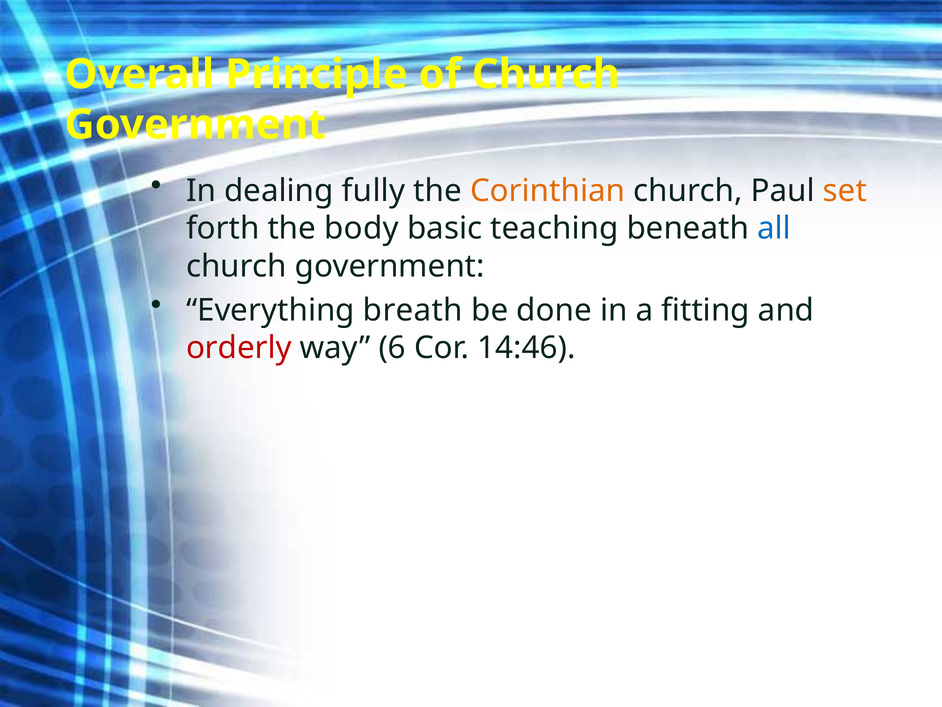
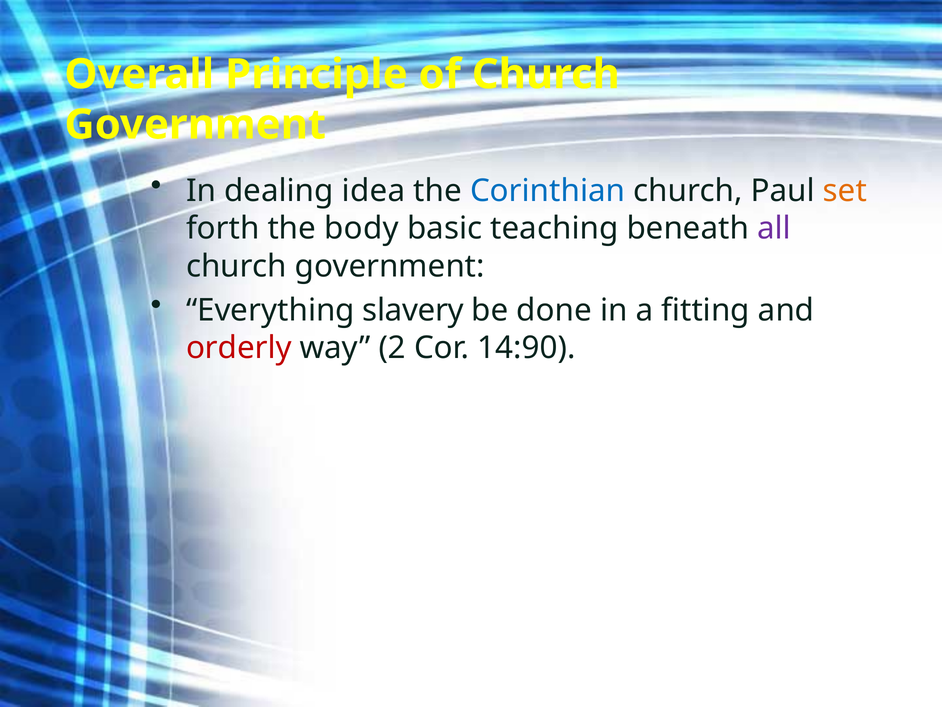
fully: fully -> idea (374, 191)
Corinthian colour: orange -> blue (548, 191)
all colour: blue -> purple (774, 228)
breath: breath -> slavery (413, 310)
6: 6 -> 2 (392, 348)
14:46: 14:46 -> 14:90 (527, 348)
